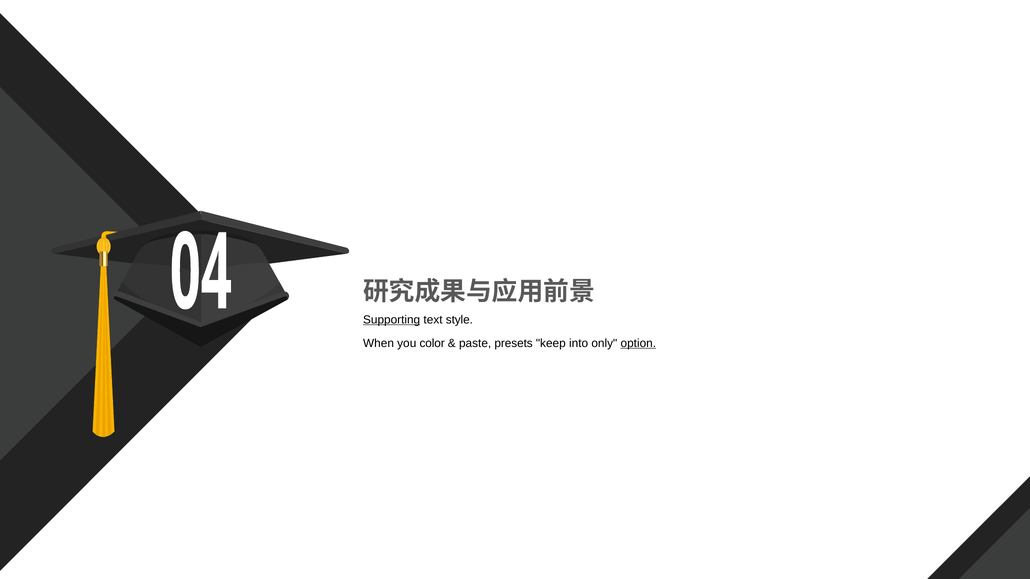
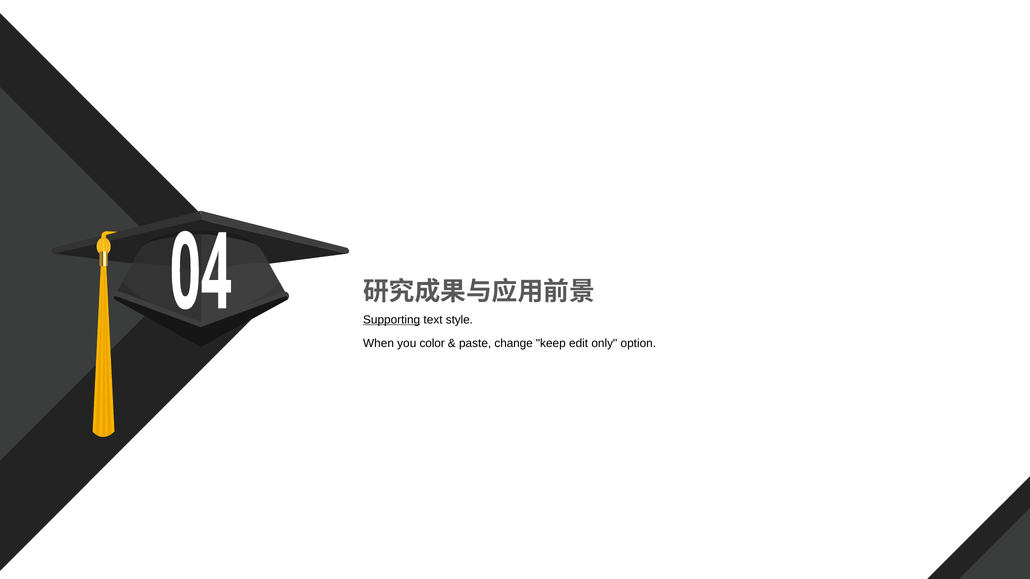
presets: presets -> change (514, 343)
into: into -> edit (579, 343)
option underline: present -> none (638, 343)
